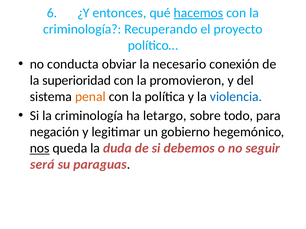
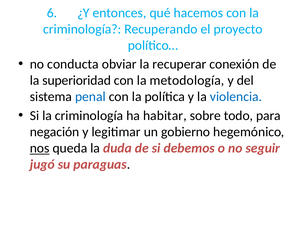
hacemos underline: present -> none (198, 13)
necesario: necesario -> recuperar (179, 64)
promovieron: promovieron -> metodología (187, 81)
penal colour: orange -> blue (90, 97)
letargo: letargo -> habitar (165, 116)
será: será -> jugó (42, 165)
